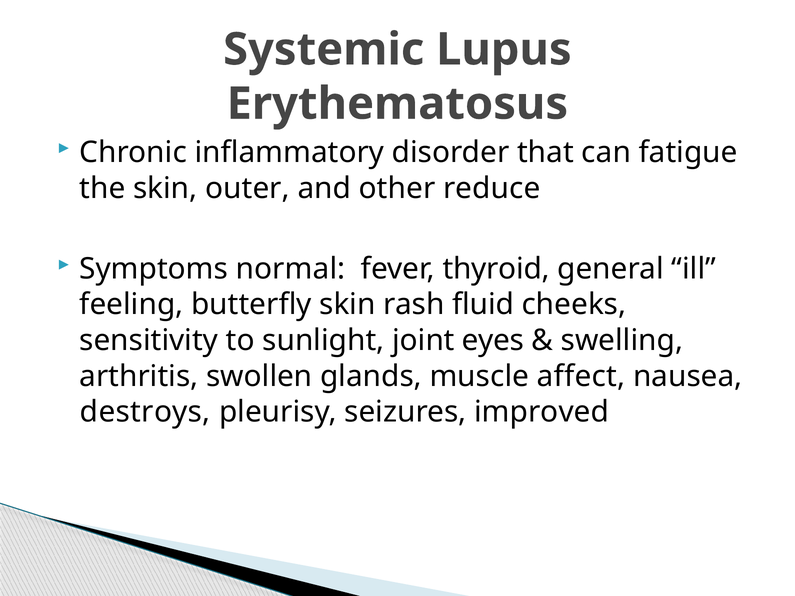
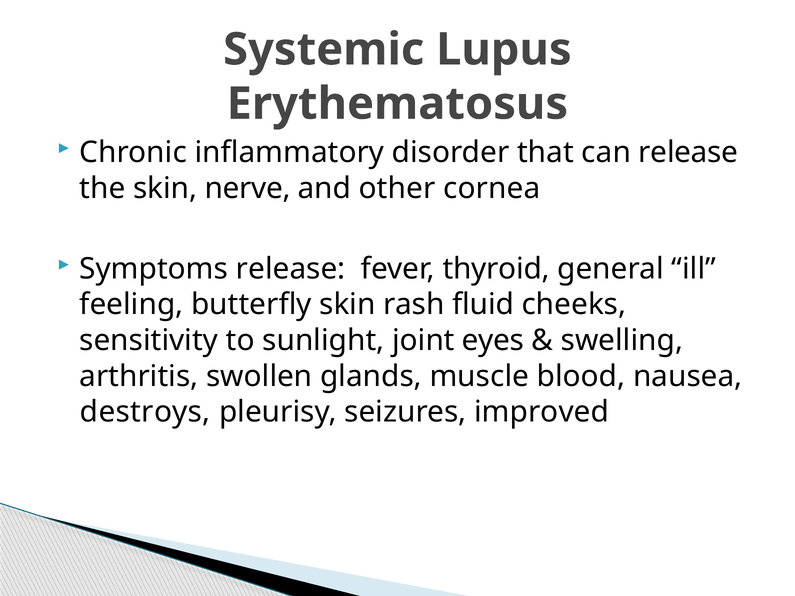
can fatigue: fatigue -> release (688, 153)
outer: outer -> nerve (248, 189)
reduce: reduce -> cornea (492, 189)
Symptoms normal: normal -> release (291, 269)
affect: affect -> blood (581, 376)
